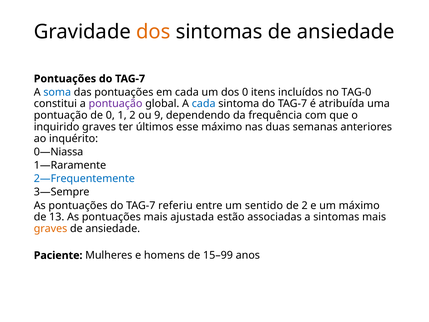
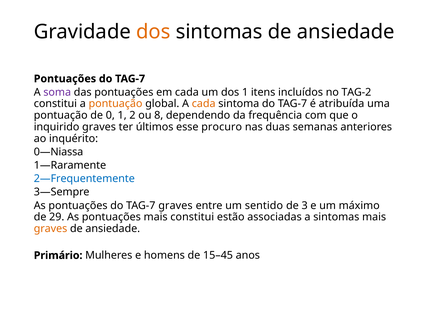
soma colour: blue -> purple (57, 92)
dos 0: 0 -> 1 (245, 92)
TAG-0: TAG-0 -> TAG-2 (356, 92)
pontuação colour: purple -> orange (116, 104)
cada colour: blue -> orange (204, 104)
9: 9 -> 8 (159, 115)
esse máximo: máximo -> procuro (222, 127)
TAG-7 referiu: referiu -> graves (175, 205)
de 2: 2 -> 3 (305, 205)
13: 13 -> 29 (57, 217)
mais ajustada: ajustada -> constitui (192, 217)
Paciente: Paciente -> Primário (58, 255)
15–99: 15–99 -> 15–45 (218, 255)
